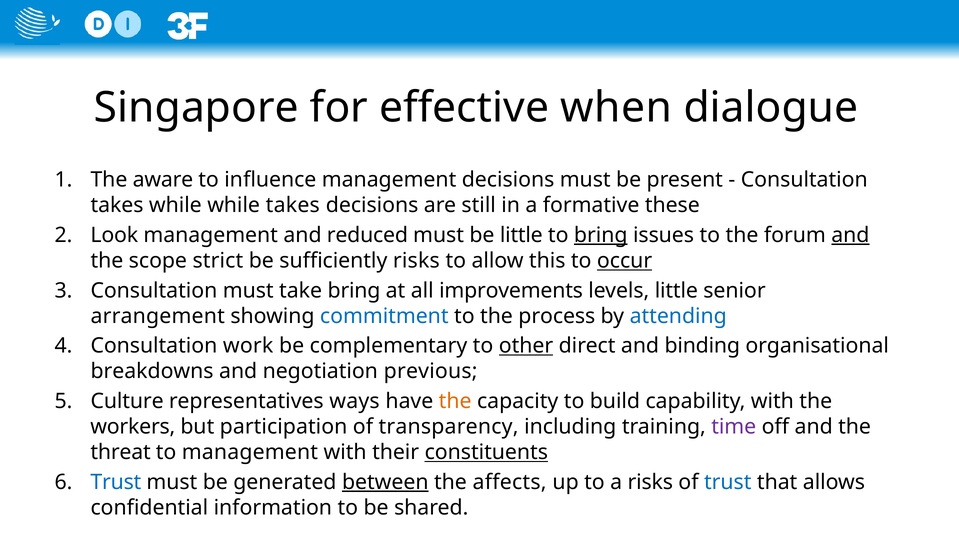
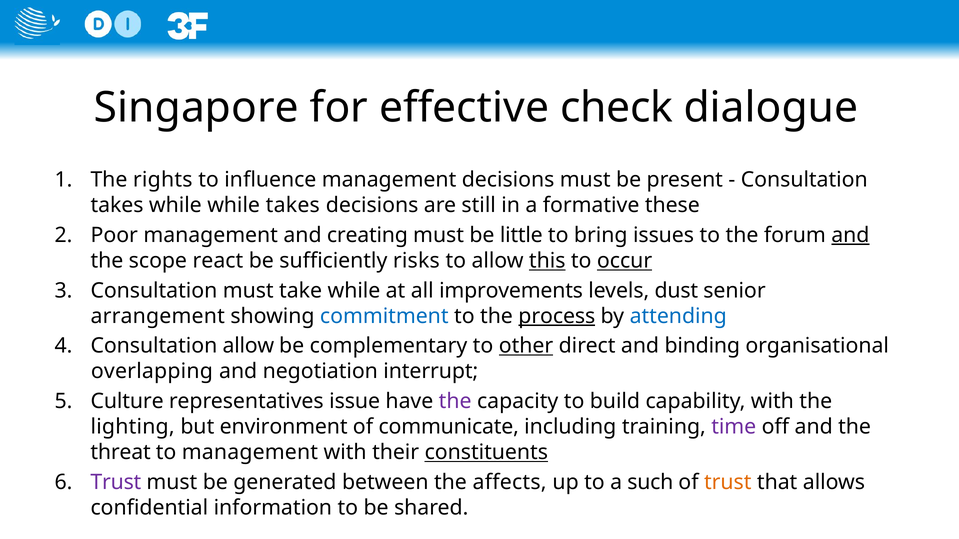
when: when -> check (617, 108)
aware: aware -> rights (163, 180)
Look: Look -> Poor (114, 235)
reduced: reduced -> creating (367, 235)
bring underline: present -> none (601, 235)
strict: strict -> react (218, 261)
this underline: none -> present (547, 261)
take bring: bring -> while (354, 291)
levels little: little -> dust (676, 291)
process underline: none -> present (557, 316)
Consultation work: work -> allow (248, 346)
breakdowns: breakdowns -> overlapping (152, 372)
previous: previous -> interrupt (431, 372)
ways: ways -> issue (355, 402)
the colour: orange -> purple (455, 402)
workers: workers -> lighting (133, 427)
participation: participation -> environment (284, 427)
transparency: transparency -> communicate (449, 427)
Trust colour: blue -> purple (116, 483)
between underline: present -> none (385, 483)
a risks: risks -> such (650, 483)
trust colour: blue -> orange (728, 483)
